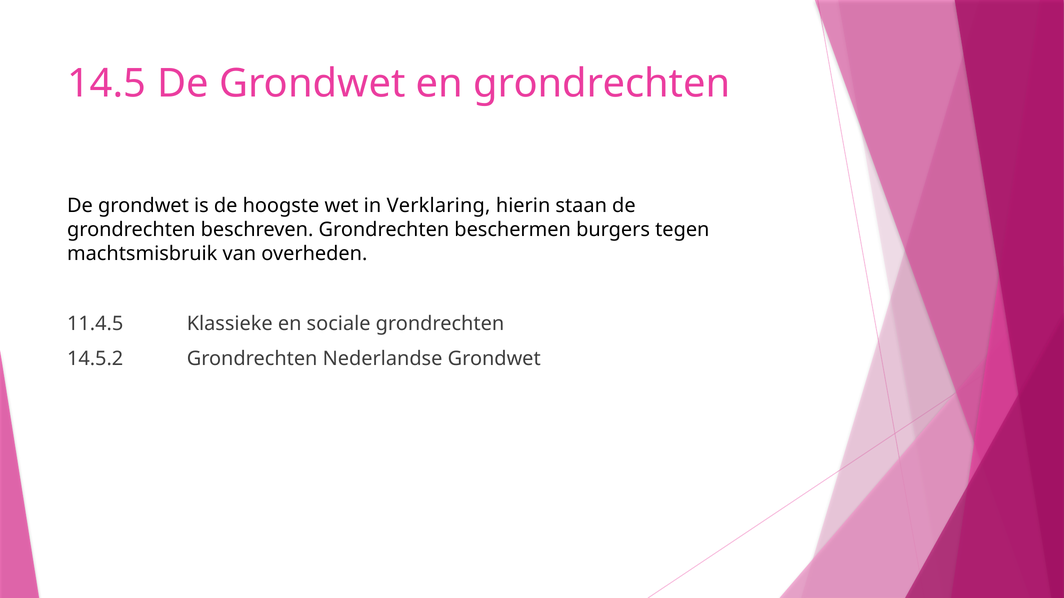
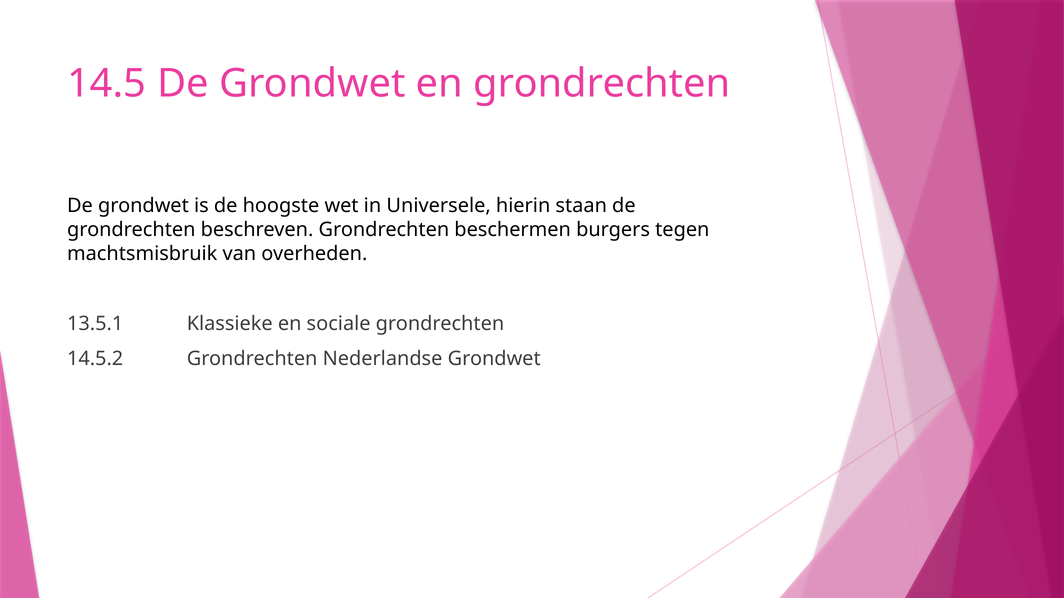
Verklaring: Verklaring -> Universele (439, 206)
11.4.5: 11.4.5 -> 13.5.1 (95, 324)
